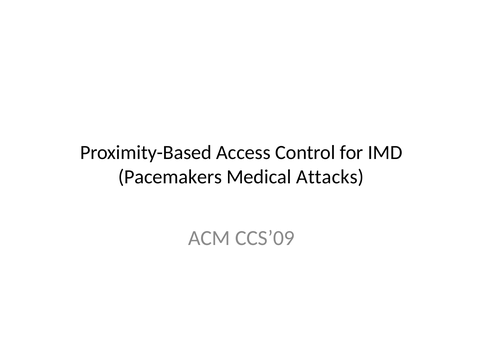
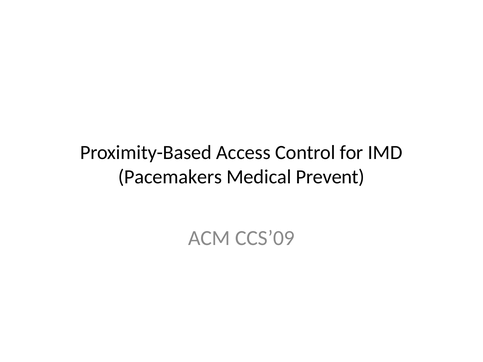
Attacks: Attacks -> Prevent (330, 177)
